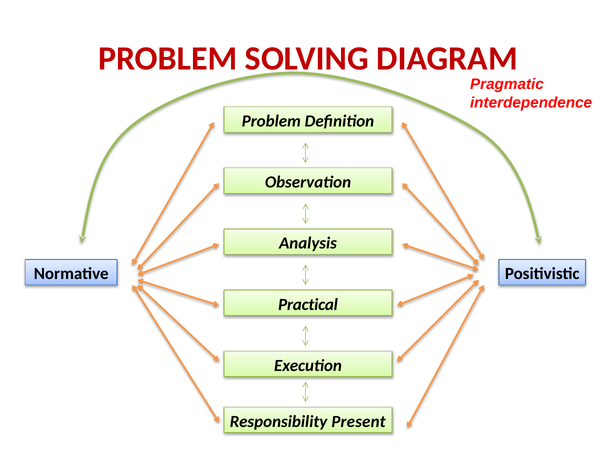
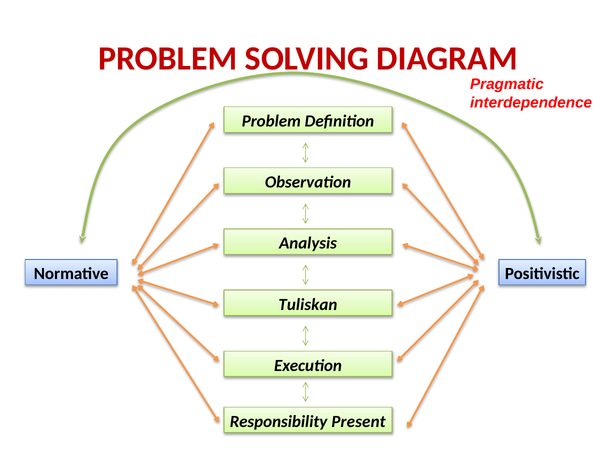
Practical: Practical -> Tuliskan (308, 305)
